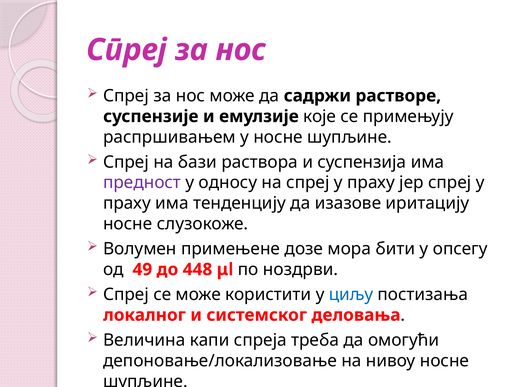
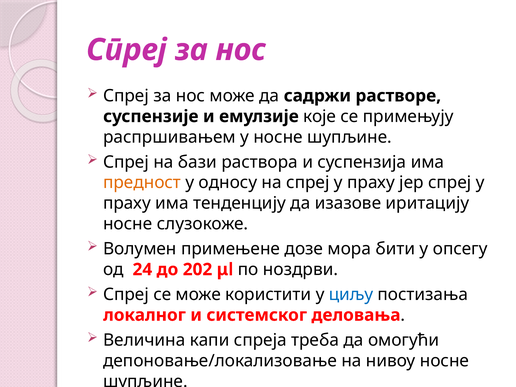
предност colour: purple -> orange (142, 183)
49: 49 -> 24 (142, 270)
448: 448 -> 202 (198, 270)
